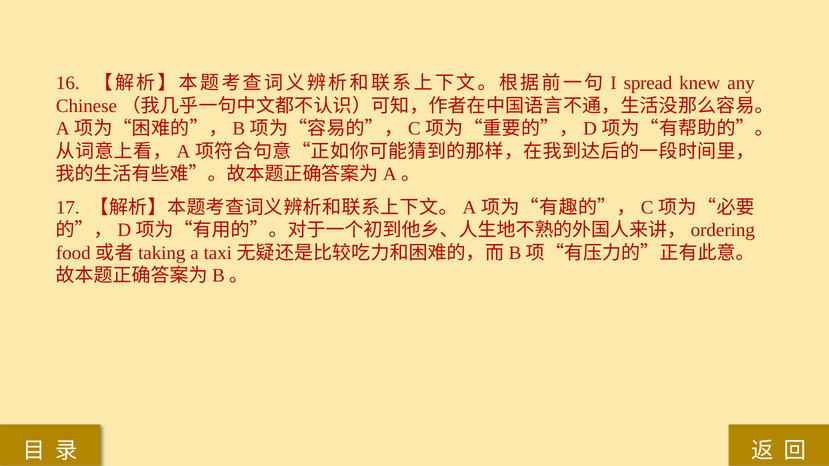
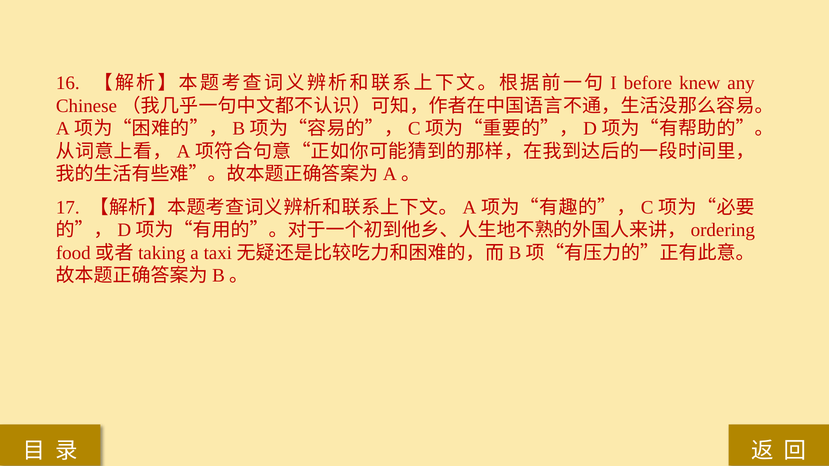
spread: spread -> before (648, 83)
